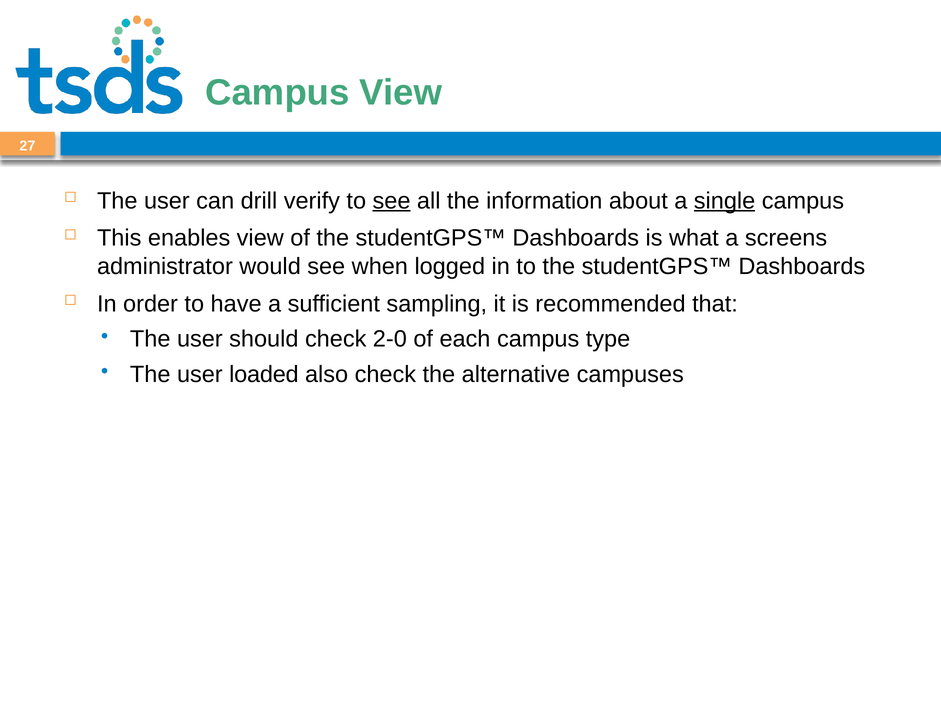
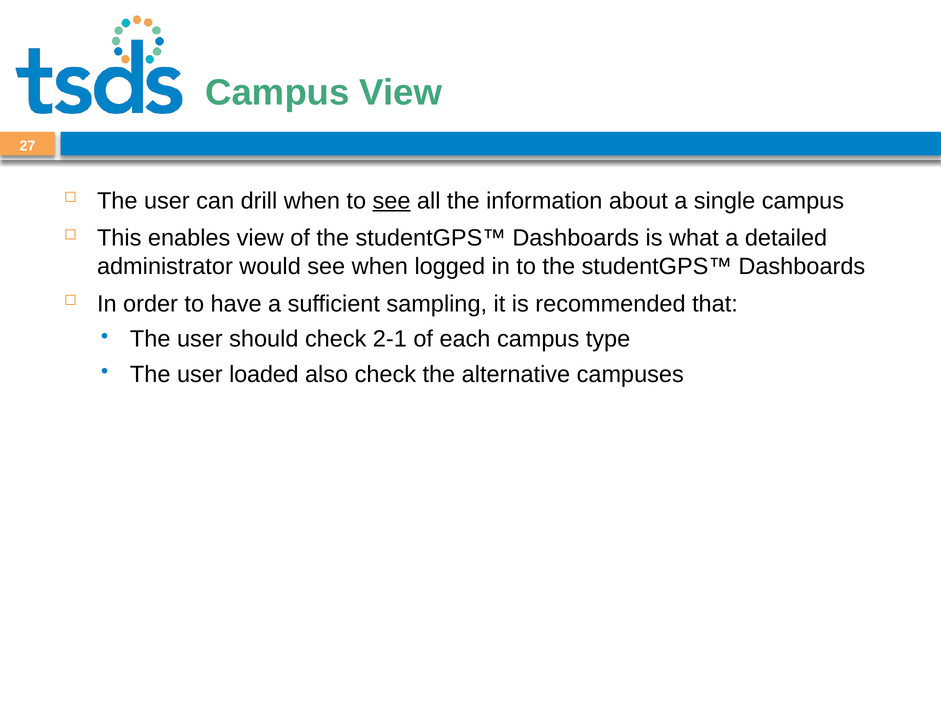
drill verify: verify -> when (312, 201)
single underline: present -> none (725, 201)
screens: screens -> detailed (786, 238)
2-0: 2-0 -> 2-1 (390, 339)
